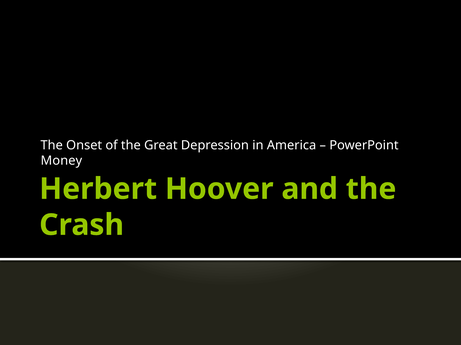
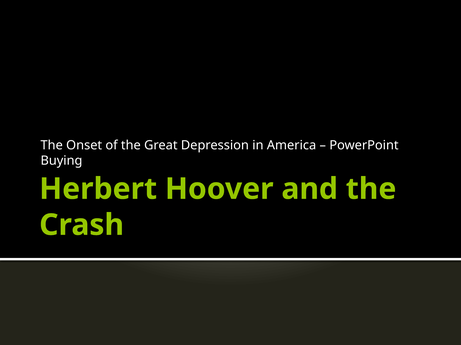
Money: Money -> Buying (61, 161)
